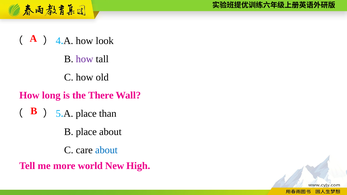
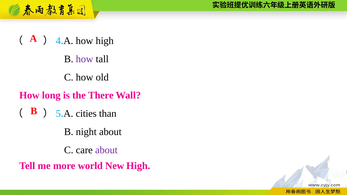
how look: look -> high (105, 41)
A place: place -> cities (86, 114)
B place: place -> night (86, 132)
about colour: blue -> purple (106, 150)
